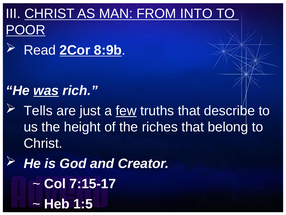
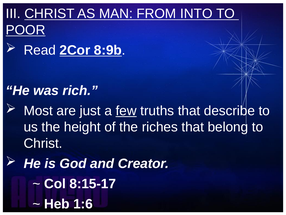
was underline: present -> none (46, 90)
Tells: Tells -> Most (38, 111)
7:15-17: 7:15-17 -> 8:15-17 (93, 183)
1:5: 1:5 -> 1:6 (83, 204)
